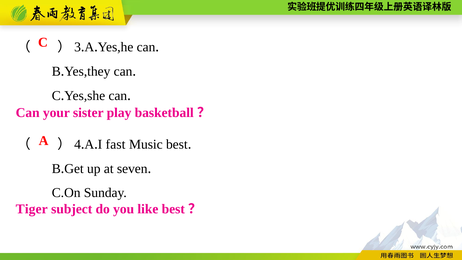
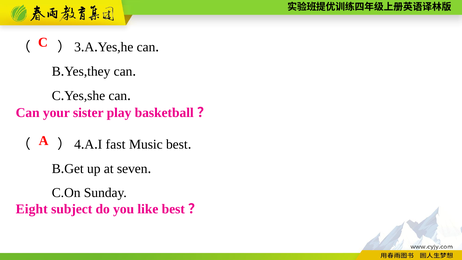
Tiger: Tiger -> Eight (32, 209)
